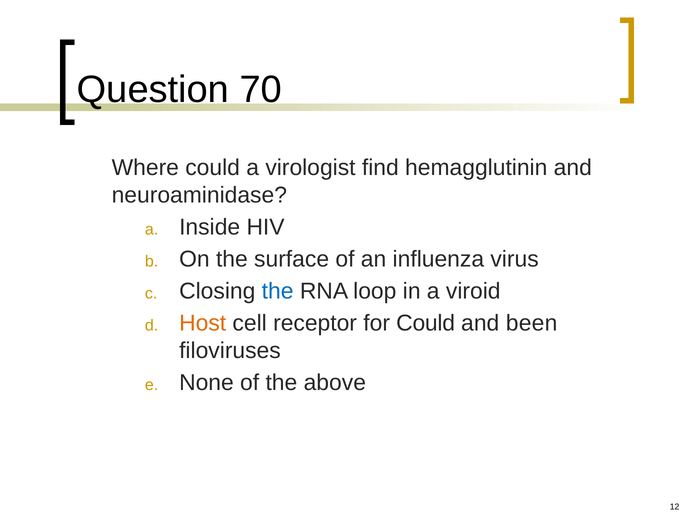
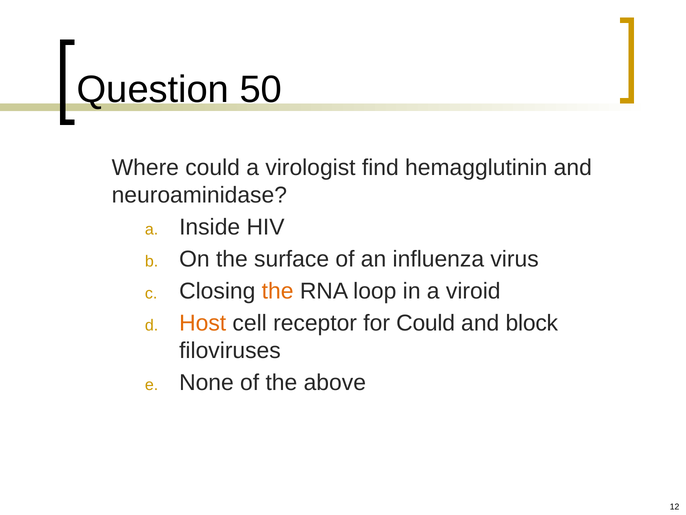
70: 70 -> 50 (261, 90)
the colour: blue -> orange (278, 291)
been: been -> block (532, 323)
